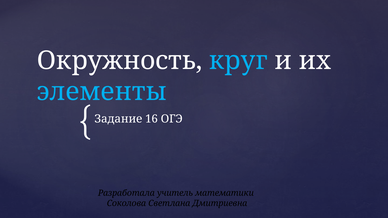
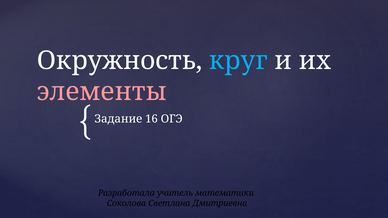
элементы colour: light blue -> pink (102, 92)
